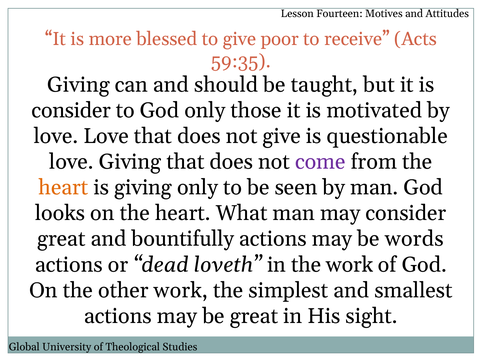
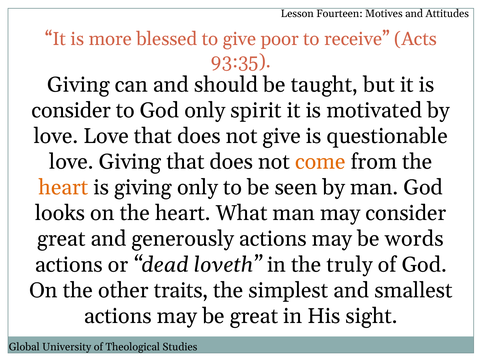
59:35: 59:35 -> 93:35 (241, 62)
those: those -> spirit (256, 111)
come colour: purple -> orange (320, 162)
bountifully: bountifully -> generously (183, 239)
the work: work -> truly (350, 265)
other work: work -> traits (181, 291)
